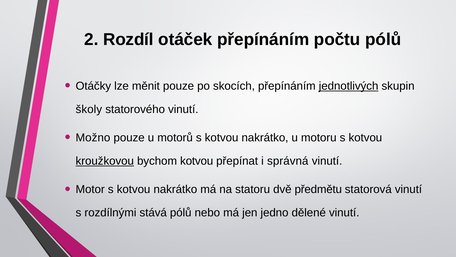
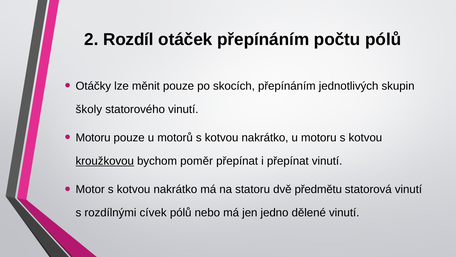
jednotlivých underline: present -> none (349, 86)
Možno: Možno -> Motoru (93, 137)
bychom kotvou: kotvou -> poměr (197, 161)
i správná: správná -> přepínat (288, 161)
stává: stává -> cívek (153, 212)
